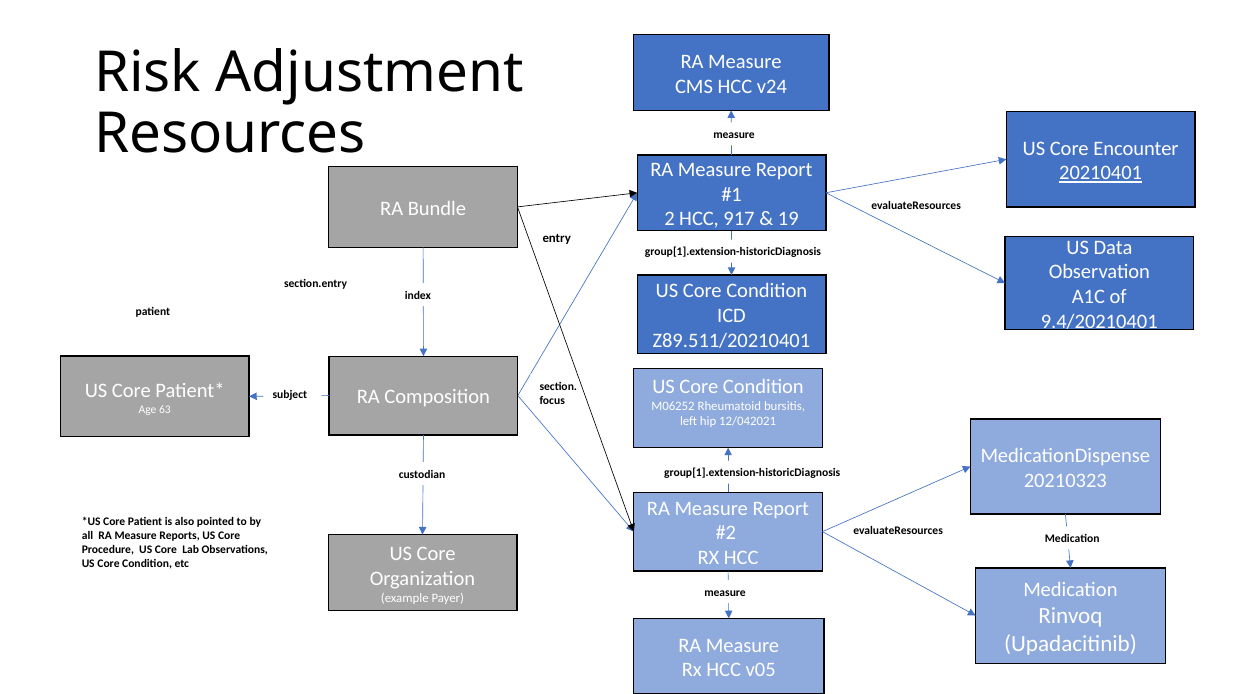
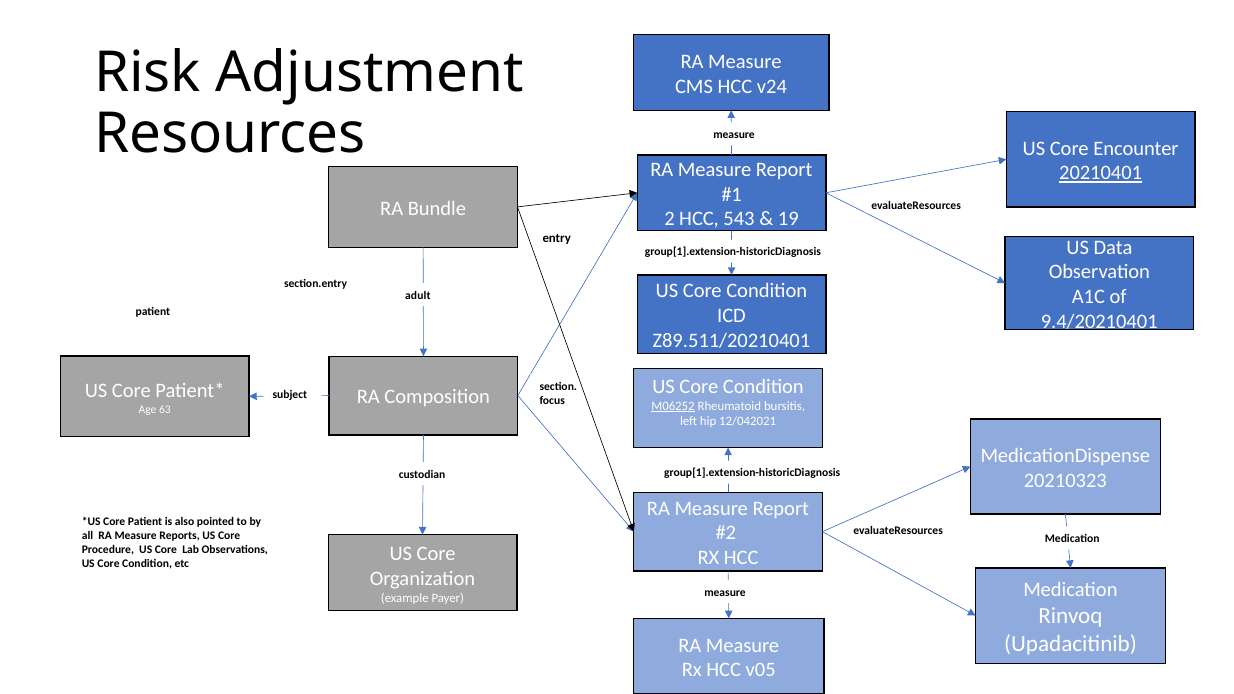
917: 917 -> 543 (739, 219)
index: index -> adult (418, 295)
M06252 underline: none -> present (673, 406)
